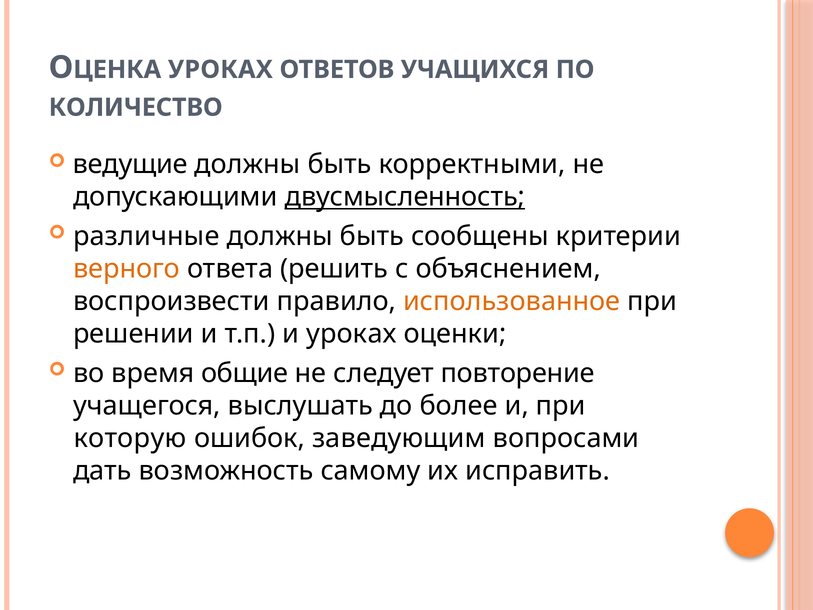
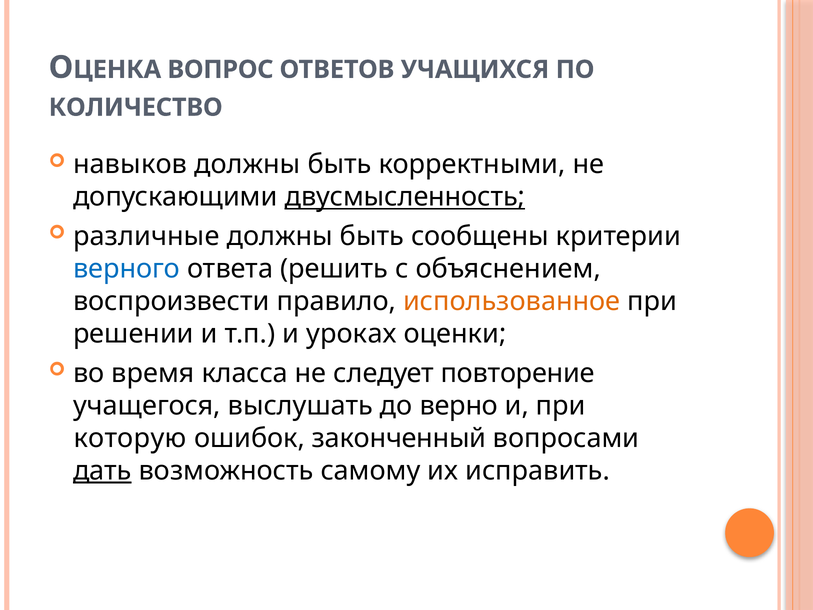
УРОКАХ: УРОКАХ -> ВОПРОС (220, 70)
ведущие: ведущие -> навыков (130, 164)
верного colour: orange -> blue (127, 269)
общие: общие -> класса (245, 373)
более: более -> верно (459, 406)
заведующим: заведующим -> законченный (399, 438)
дать underline: none -> present (102, 471)
